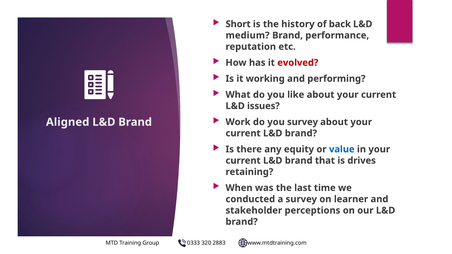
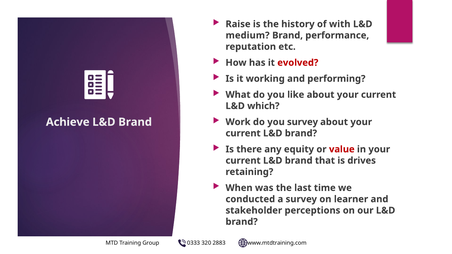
Short: Short -> Raise (238, 24)
back: back -> with (340, 24)
issues: issues -> which (263, 106)
Aligned: Aligned -> Achieve (68, 122)
value colour: blue -> red (342, 149)
